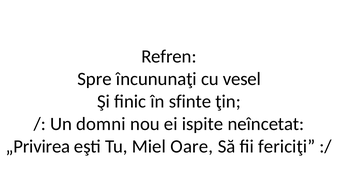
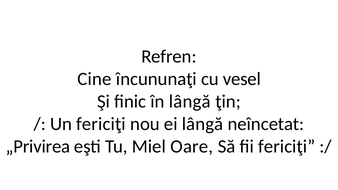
Spre: Spre -> Cine (94, 79)
în sfinte: sfinte -> lângă (190, 101)
Un domni: domni -> fericiţi (101, 124)
ei ispite: ispite -> lângă (203, 124)
